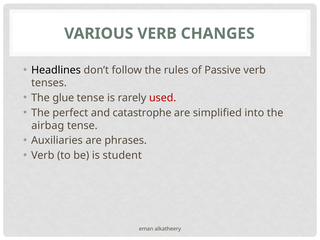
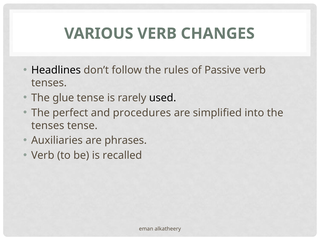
used colour: red -> black (163, 98)
catastrophe: catastrophe -> procedures (142, 113)
airbag: airbag -> tenses (48, 126)
student: student -> recalled (122, 155)
